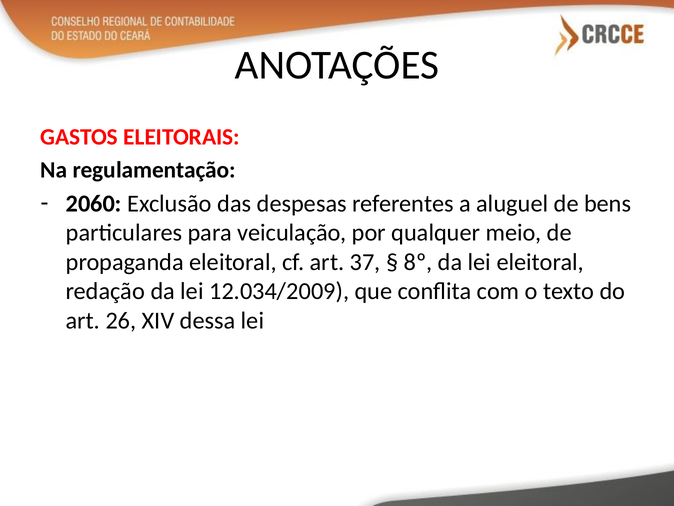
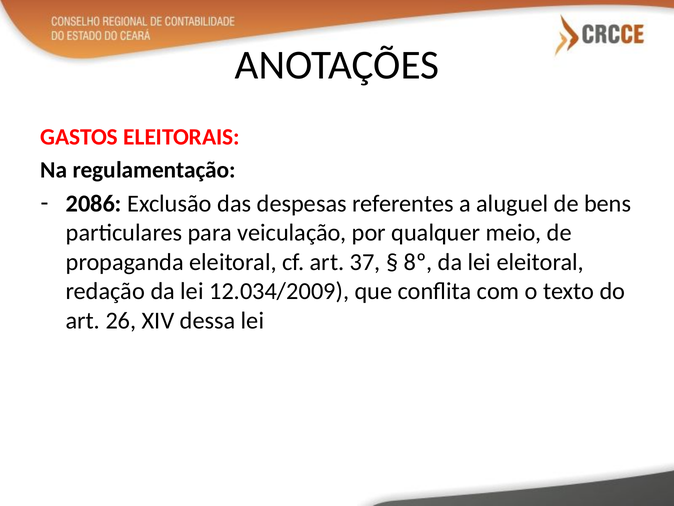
2060: 2060 -> 2086 (94, 203)
